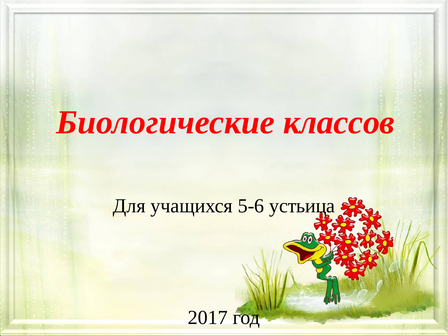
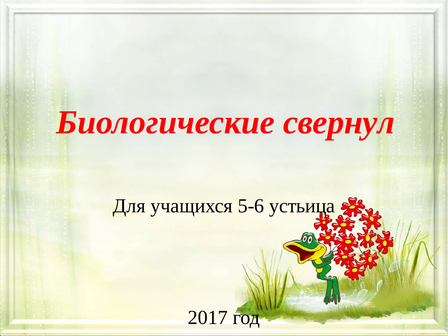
классов: классов -> свернул (339, 122)
